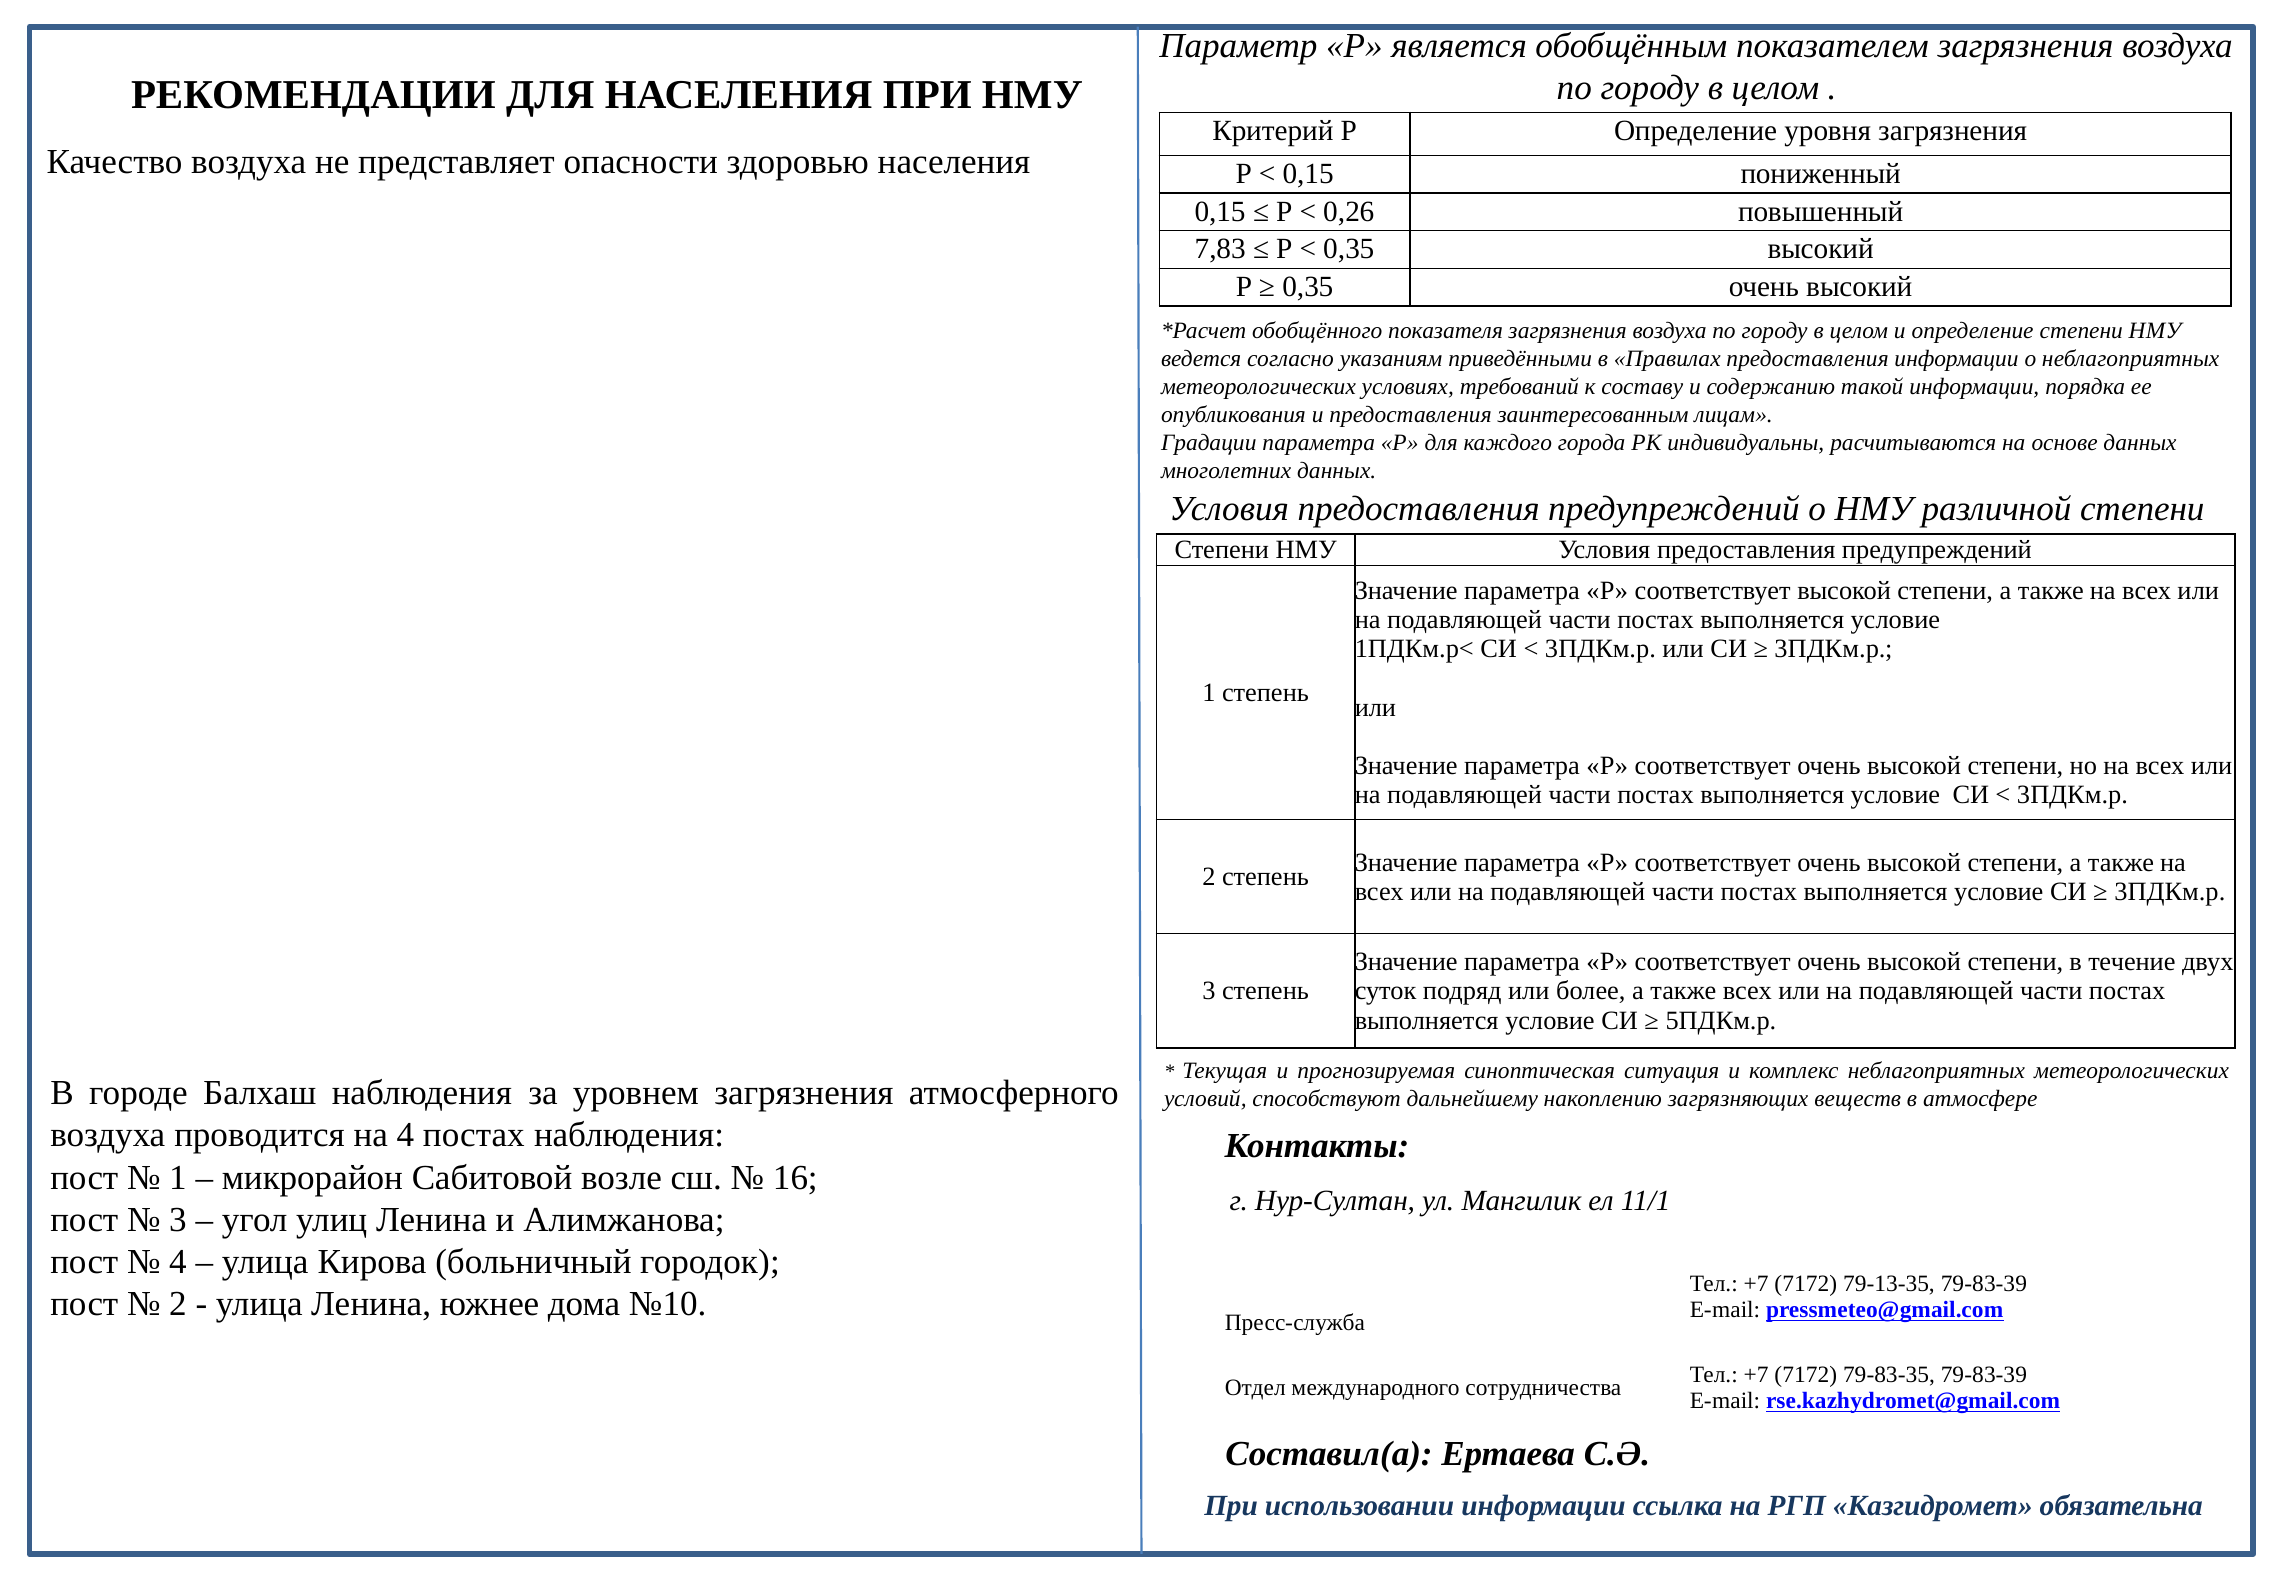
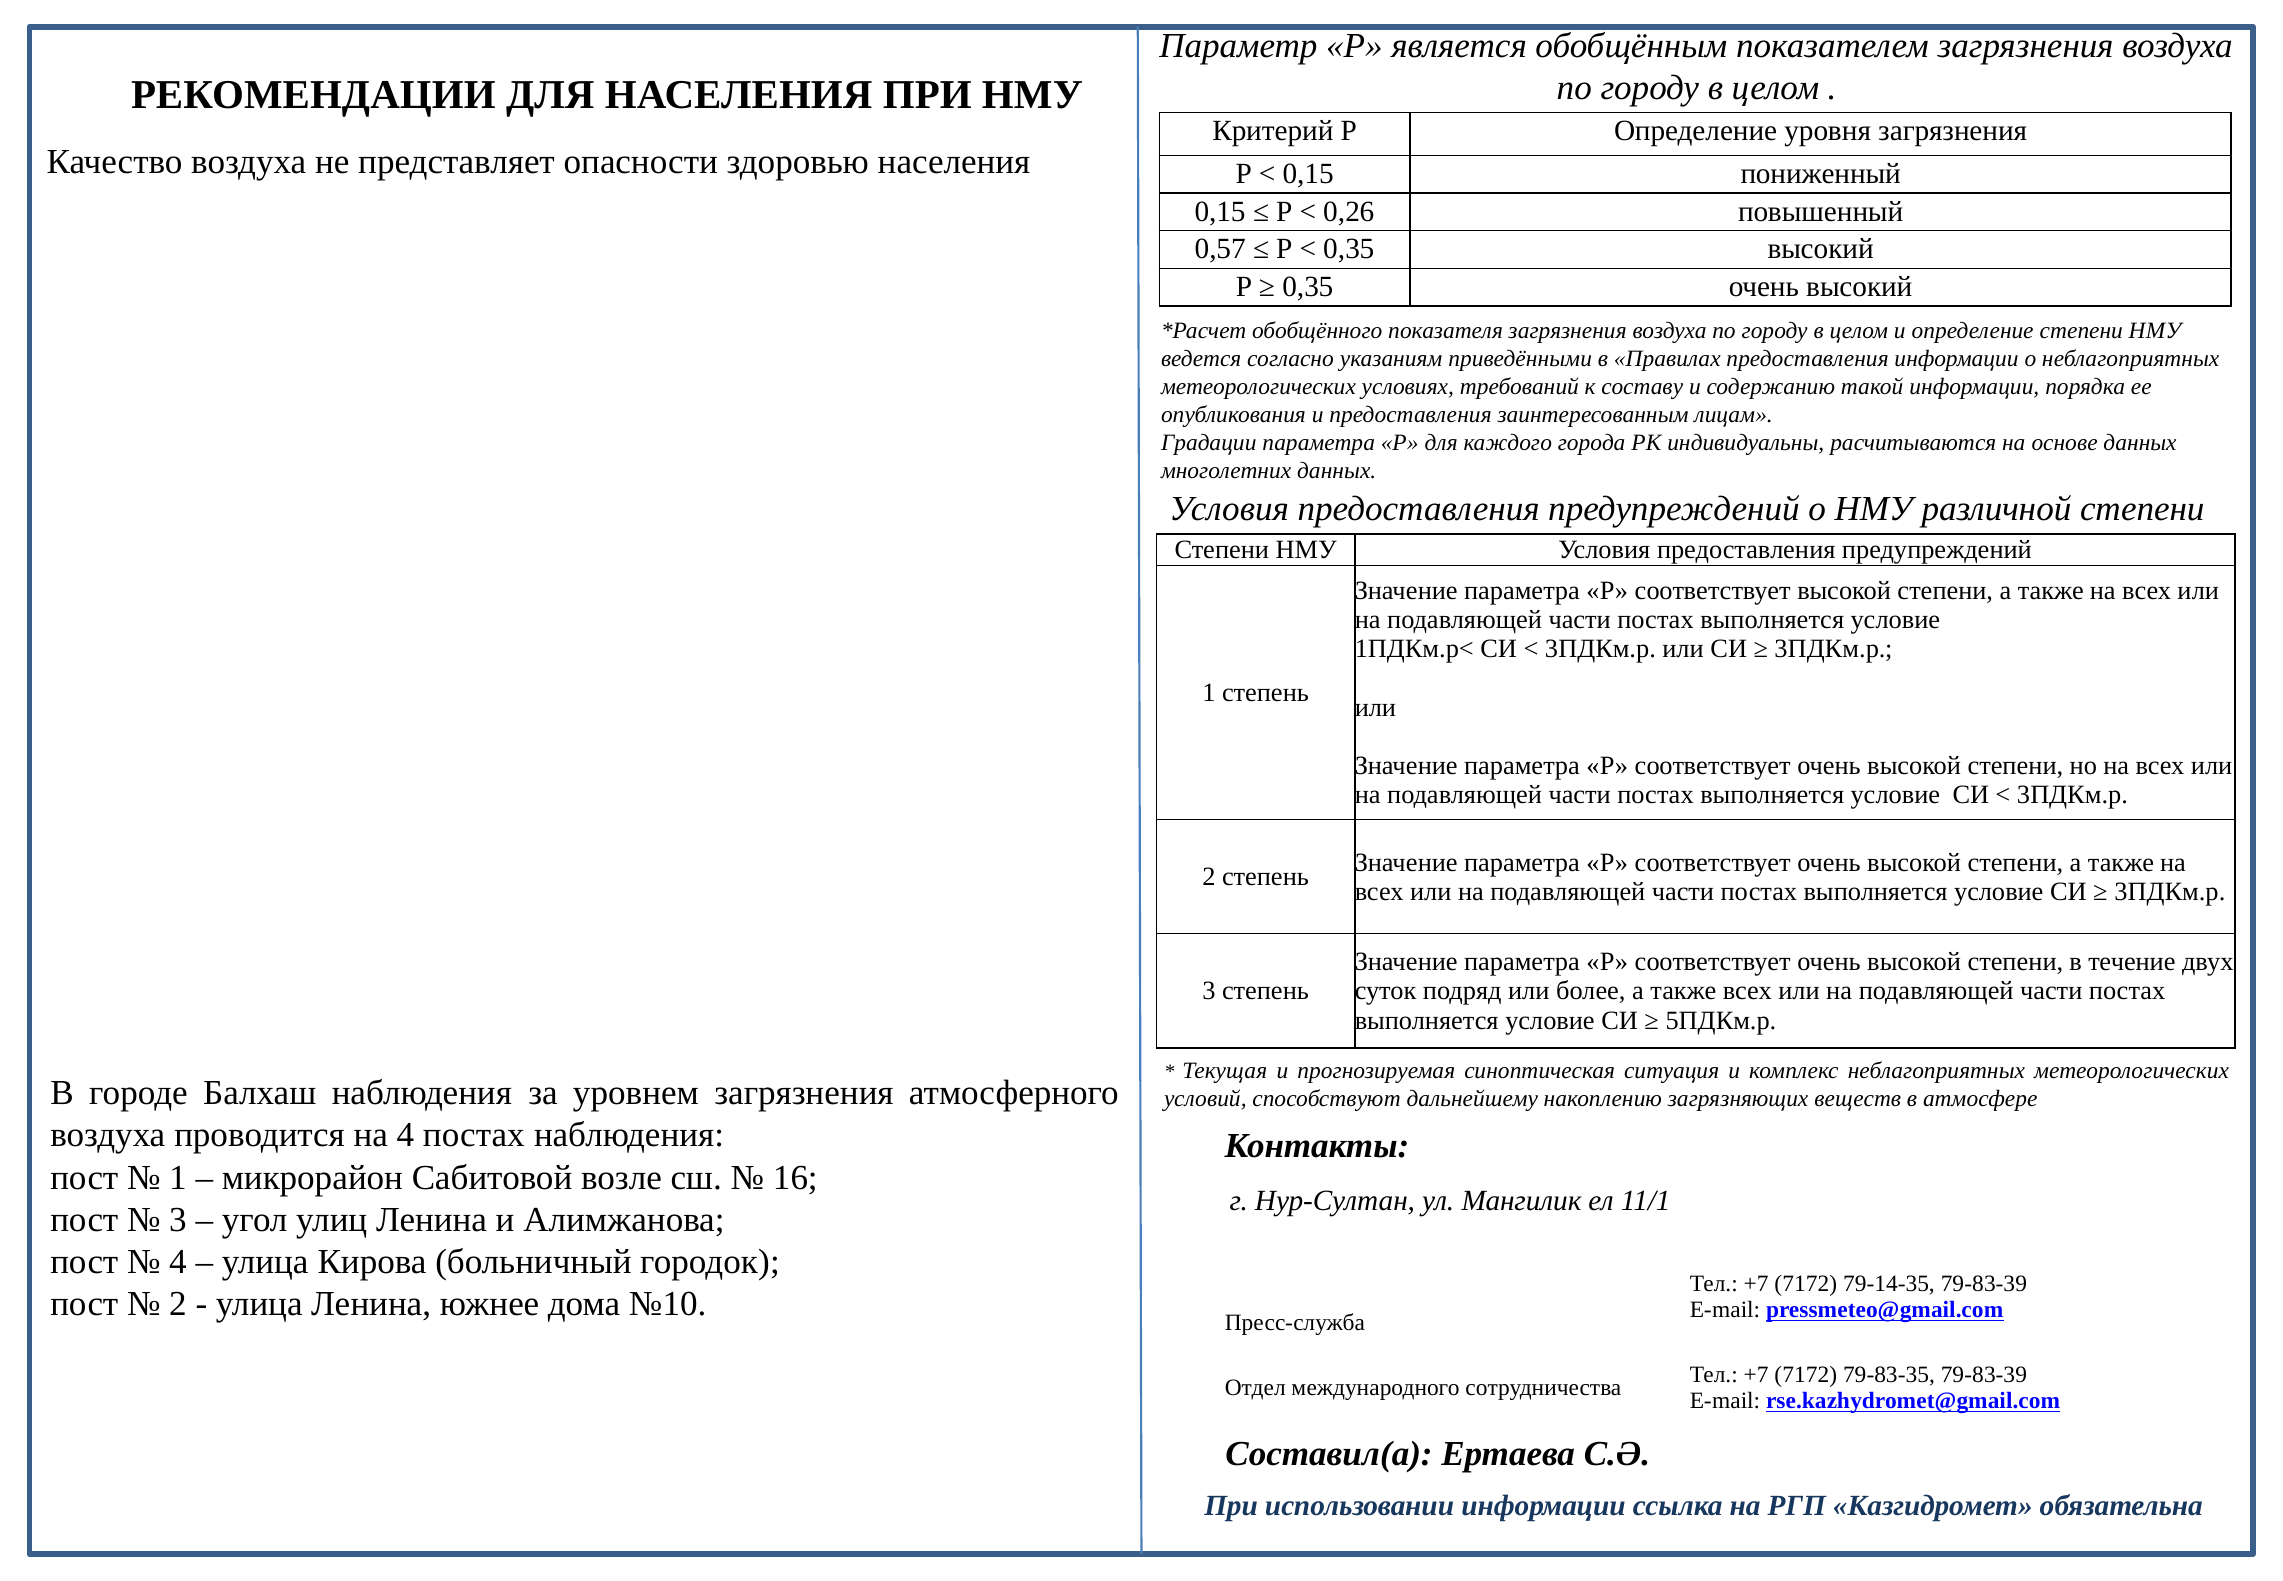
7,83: 7,83 -> 0,57 (1220, 249)
79-13-35: 79-13-35 -> 79-14-35 (1889, 1283)
